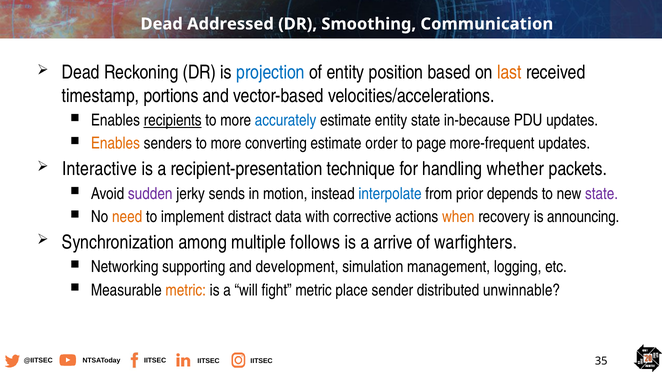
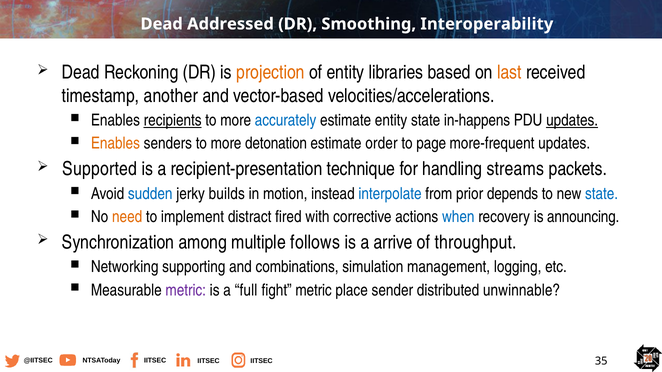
Communication: Communication -> Interoperability (487, 24)
projection colour: blue -> orange (270, 73)
position: position -> libraries (396, 73)
portions: portions -> another (171, 96)
in-because: in-because -> in-happens (477, 120)
updates underline: none -> present (572, 120)
converting: converting -> detonation (276, 144)
Interactive: Interactive -> Supported (100, 169)
whether: whether -> streams (515, 169)
sudden colour: purple -> blue (150, 194)
sends: sends -> builds (227, 194)
state colour: purple -> blue (602, 194)
data: data -> fired (288, 217)
when colour: orange -> blue (458, 217)
warfighters: warfighters -> throughput (476, 243)
development: development -> combinations (297, 267)
metric colour: orange -> purple (186, 290)
will: will -> full (246, 290)
